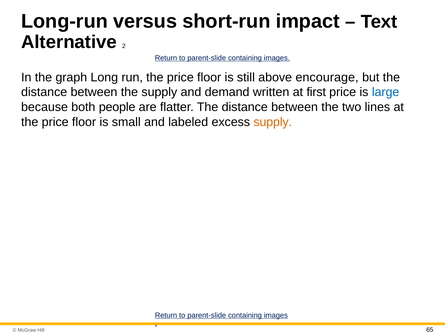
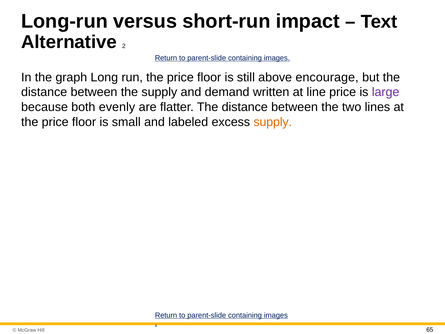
first: first -> line (316, 92)
large colour: blue -> purple (386, 92)
people: people -> evenly (117, 107)
